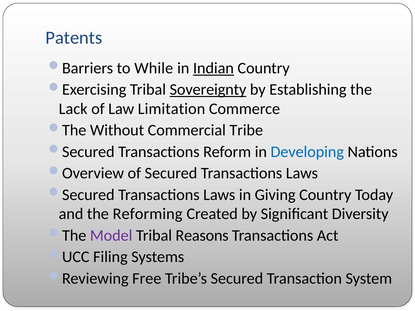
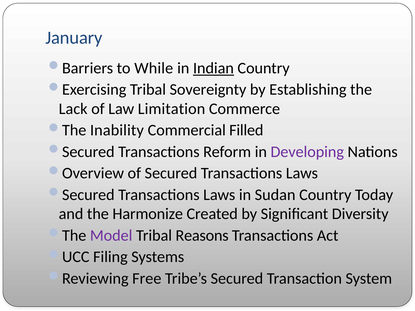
Patents: Patents -> January (74, 38)
Sovereignty underline: present -> none (208, 90)
Without: Without -> Inability (117, 130)
Tribe: Tribe -> Filled (246, 130)
Developing colour: blue -> purple (307, 152)
Giving: Giving -> Sudan (275, 195)
Reforming: Reforming -> Harmonize (148, 214)
